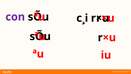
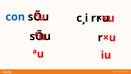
con colour: purple -> blue (15, 17)
